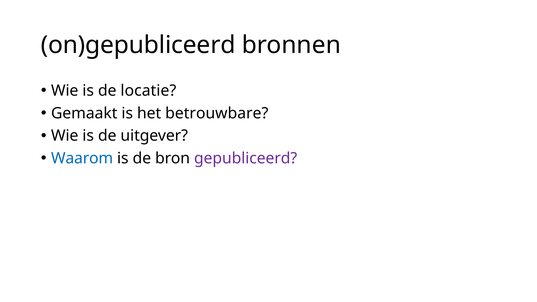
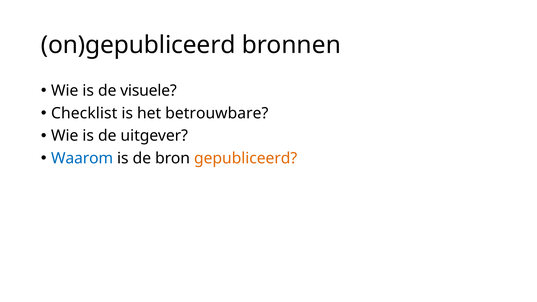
locatie: locatie -> visuele (148, 91)
Gemaakt: Gemaakt -> Checklist (84, 113)
gepubliceerd colour: purple -> orange (246, 158)
